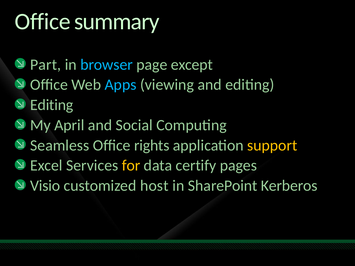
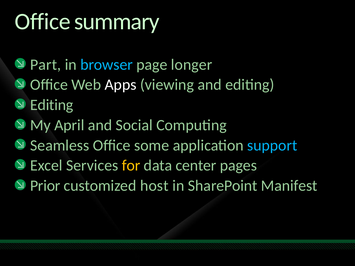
except: except -> longer (192, 65)
Apps colour: light blue -> white (121, 85)
rights: rights -> some (152, 145)
support colour: yellow -> light blue (272, 145)
certify: certify -> center (196, 166)
Visio: Visio -> Prior (45, 186)
Kerberos: Kerberos -> Manifest (289, 186)
